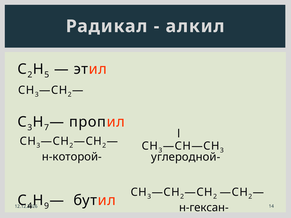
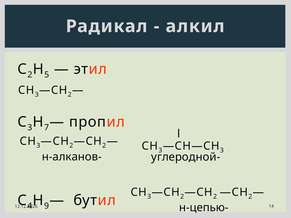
н-которой-: н-которой- -> н-алканов- (72, 157)
н-гексан-: н-гексан- -> н-цепью- (204, 208)
